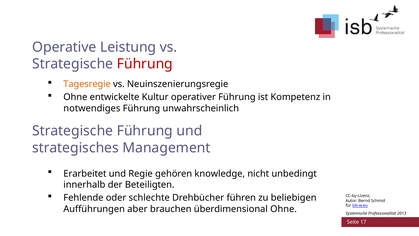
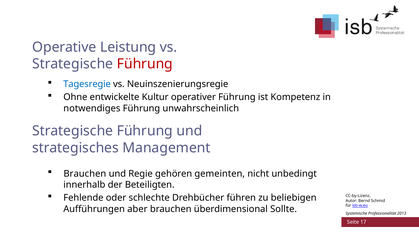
Tagesregie colour: orange -> blue (87, 84)
Erarbeitet: Erarbeitet -> Brauchen (85, 173)
knowledge: knowledge -> gemeinten (220, 173)
überdimensional Ohne: Ohne -> Sollte (284, 209)
